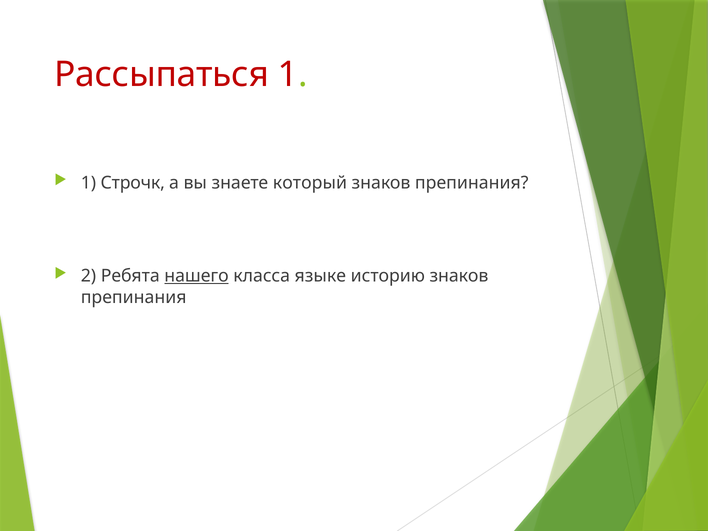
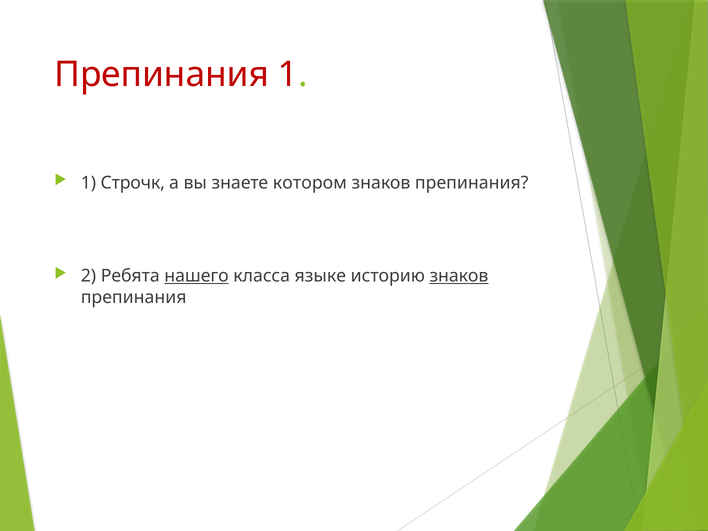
Рассыпаться: Рассыпаться -> Препинания (162, 74)
который: который -> котором (310, 183)
знаков underline: none -> present (459, 276)
